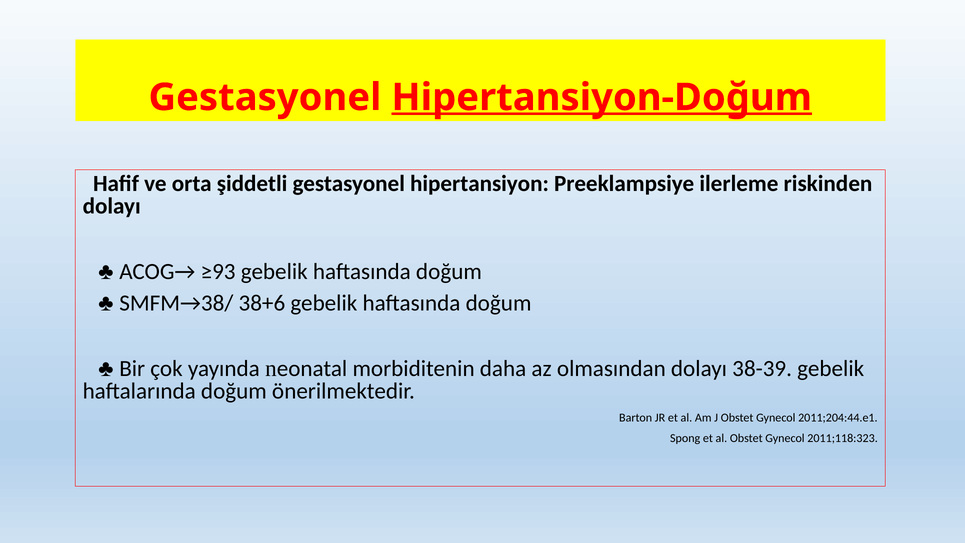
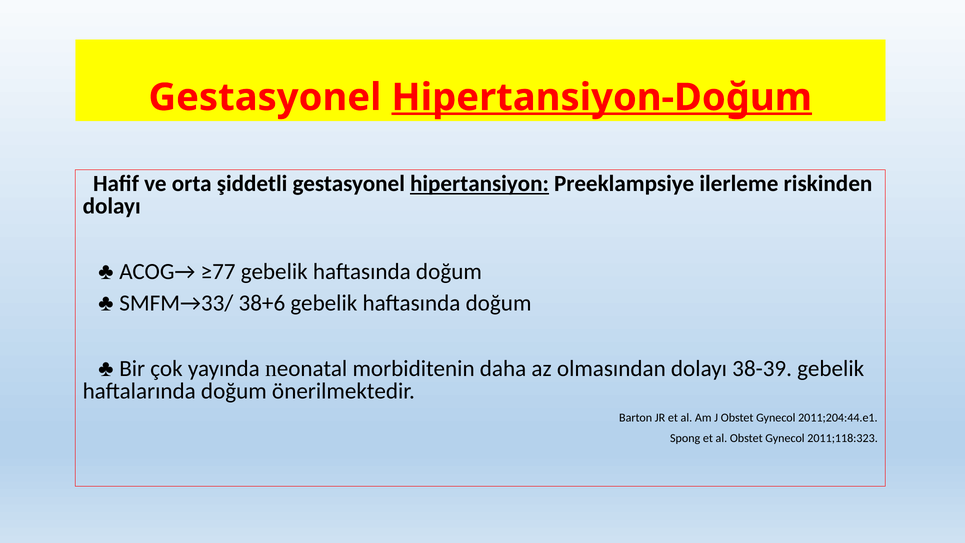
hipertansiyon underline: none -> present (479, 184)
≥93: ≥93 -> ≥77 (218, 271)
SMFM→38/: SMFM→38/ -> SMFM→33/ (176, 303)
